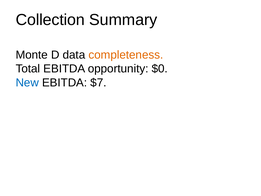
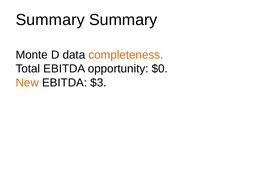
Collection: Collection -> Summary (50, 20)
New colour: blue -> orange (27, 83)
$7: $7 -> $3 (98, 83)
